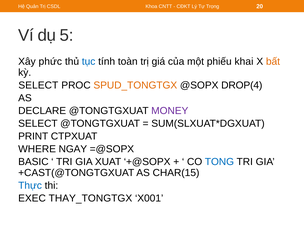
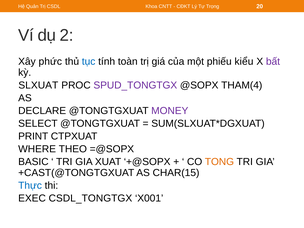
5: 5 -> 2 (67, 35)
khai: khai -> kiểu (244, 62)
bất colour: orange -> purple (273, 62)
SELECT: SELECT -> SLXUAT (38, 85)
SPUD_TONGTGX colour: orange -> purple (135, 85)
DROP(4: DROP(4 -> THAM(4 (242, 85)
NGAY: NGAY -> THEO (73, 149)
TONG colour: blue -> orange (219, 162)
THAY_TONGTGX: THAY_TONGTGX -> CSDL_TONGTGX (90, 198)
